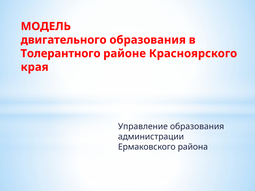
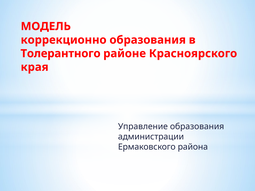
двигательного: двигательного -> коррекционно (64, 40)
